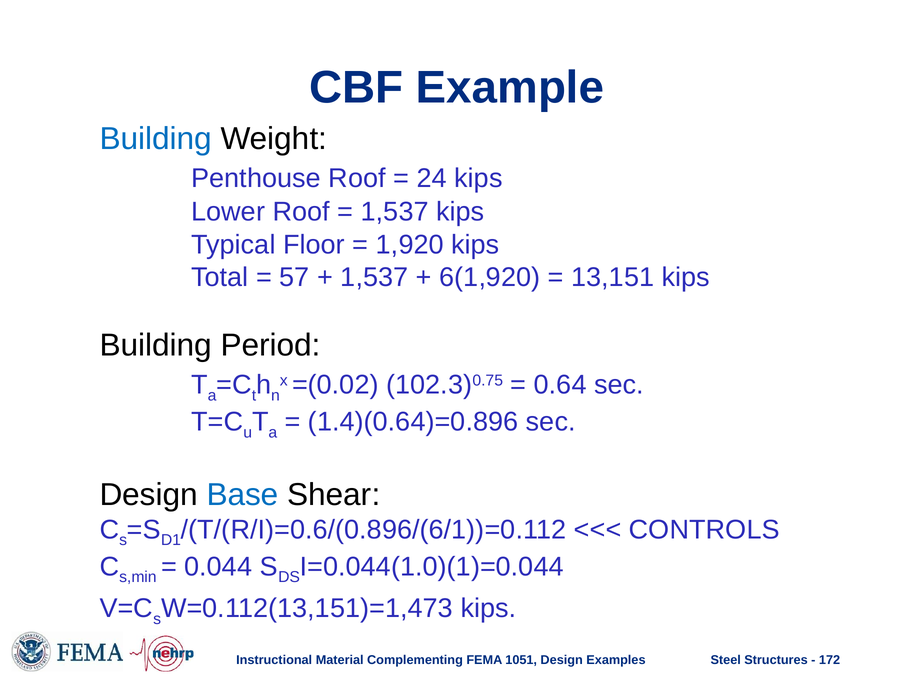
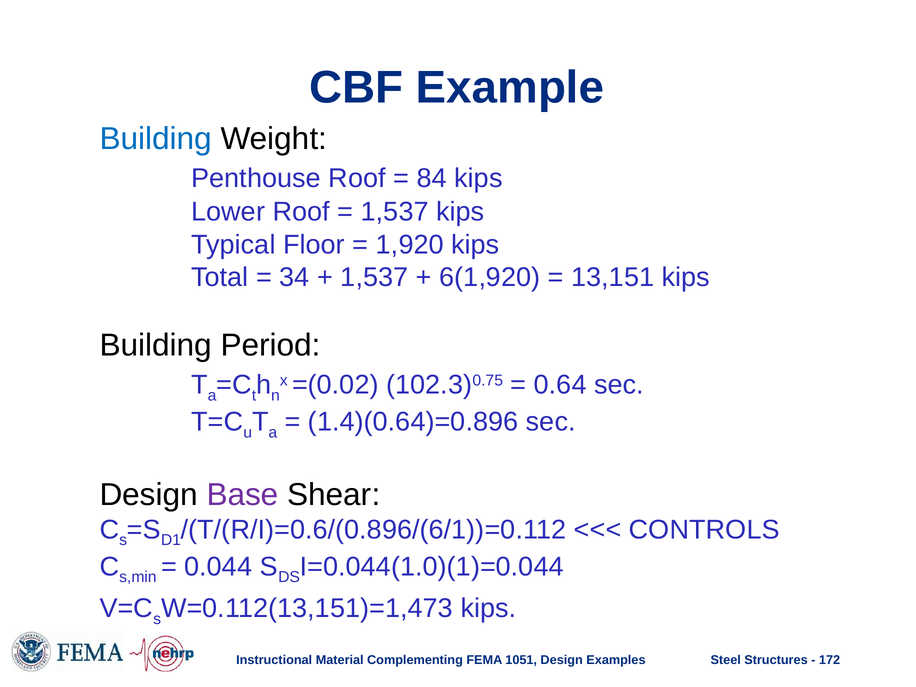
24: 24 -> 84 (432, 178)
57: 57 -> 34 (294, 277)
Base colour: blue -> purple (243, 495)
